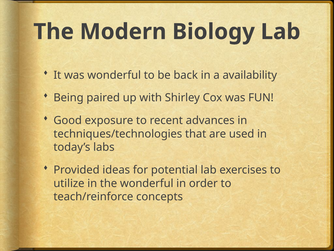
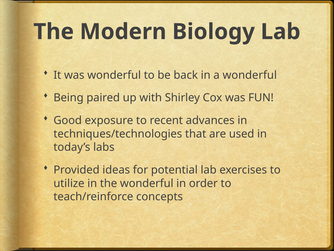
a availability: availability -> wonderful (250, 75)
